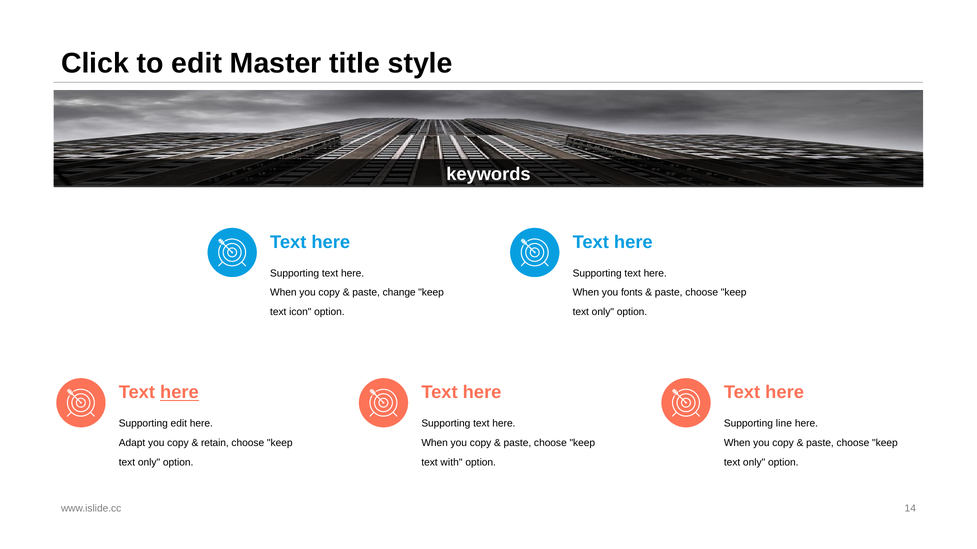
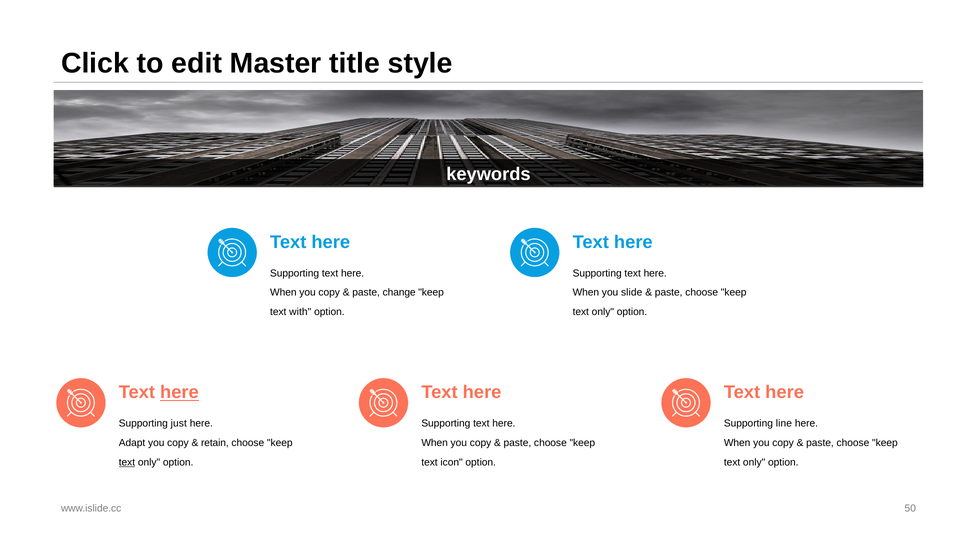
fonts: fonts -> slide (632, 293)
icon: icon -> with (300, 312)
Supporting edit: edit -> just (179, 424)
text underline: none -> present (127, 463)
with: with -> icon (452, 463)
14: 14 -> 50 (910, 509)
